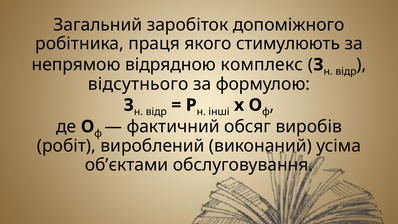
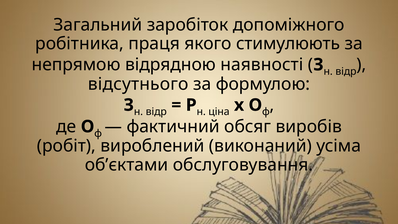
комплекс: комплекс -> наявності (262, 65)
інші: інші -> ціна (219, 112)
